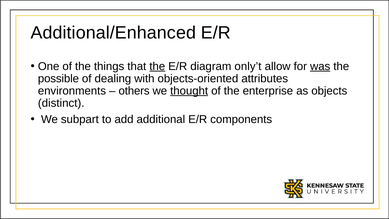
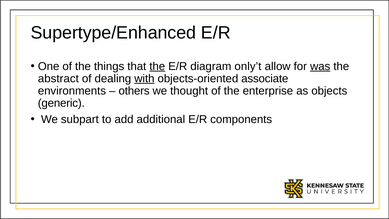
Additional/Enhanced: Additional/Enhanced -> Supertype/Enhanced (113, 33)
possible: possible -> abstract (58, 78)
with underline: none -> present (144, 78)
attributes: attributes -> associate (265, 78)
thought underline: present -> none (189, 91)
distinct: distinct -> generic (61, 103)
